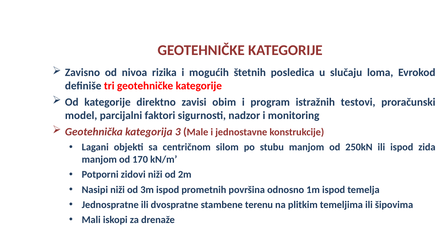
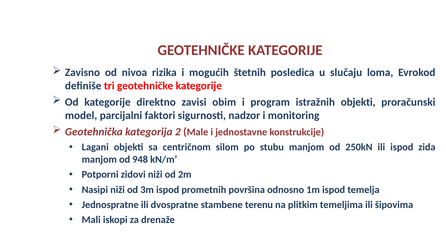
istražnih testovi: testovi -> objekti (358, 102)
3: 3 -> 2 (178, 132)
170: 170 -> 948 (140, 159)
